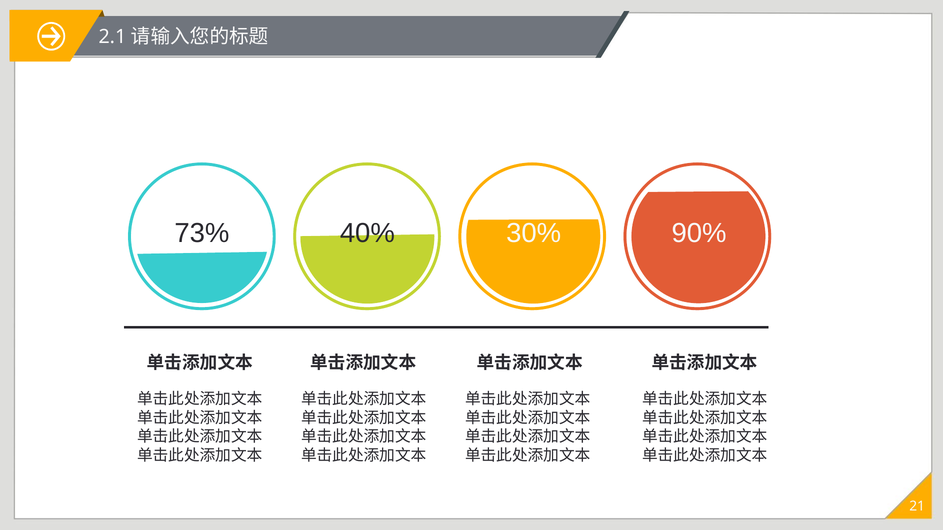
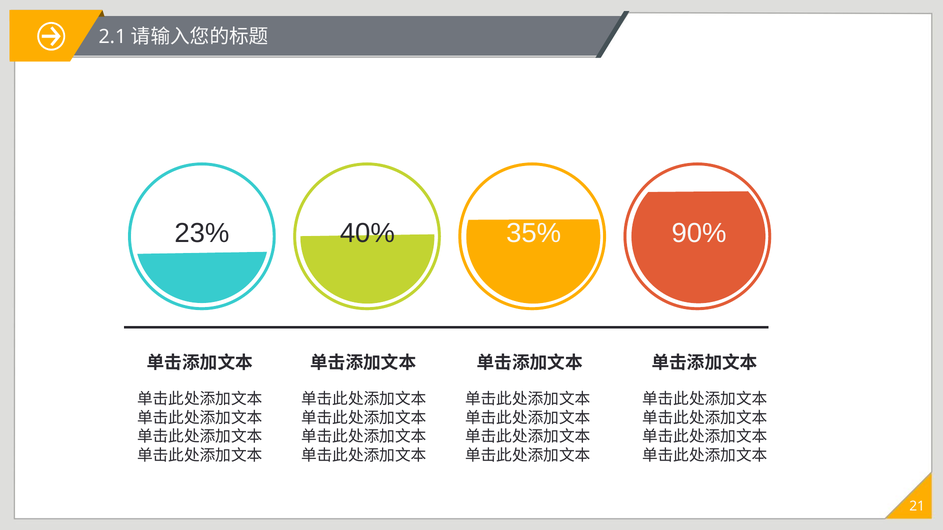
73%: 73% -> 23% (202, 234)
30%: 30% -> 35% (534, 234)
